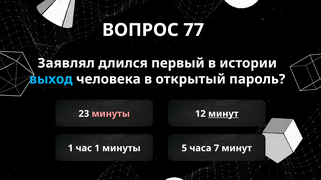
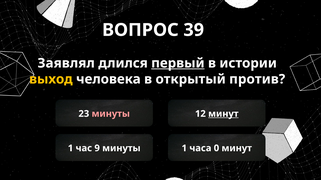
77: 77 -> 39 (194, 30)
первый underline: none -> present (178, 63)
выход colour: light blue -> yellow (51, 79)
пароль: пароль -> против (257, 79)
час 1: 1 -> 9 (97, 149)
5: 5 -> 1 (184, 149)
7: 7 -> 0 (216, 149)
